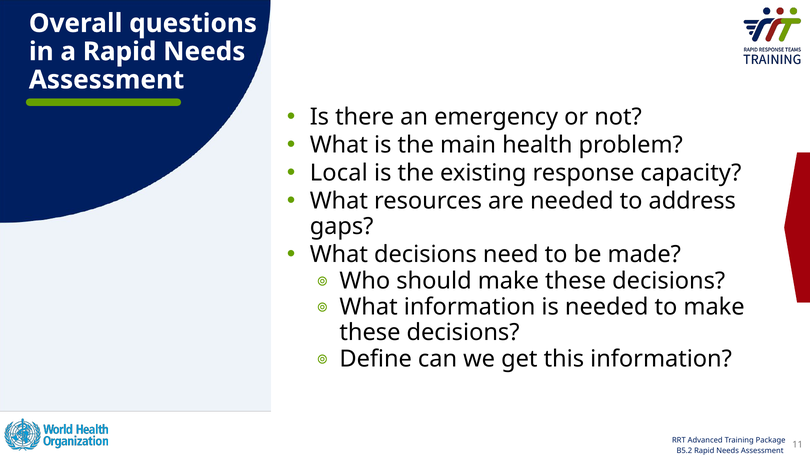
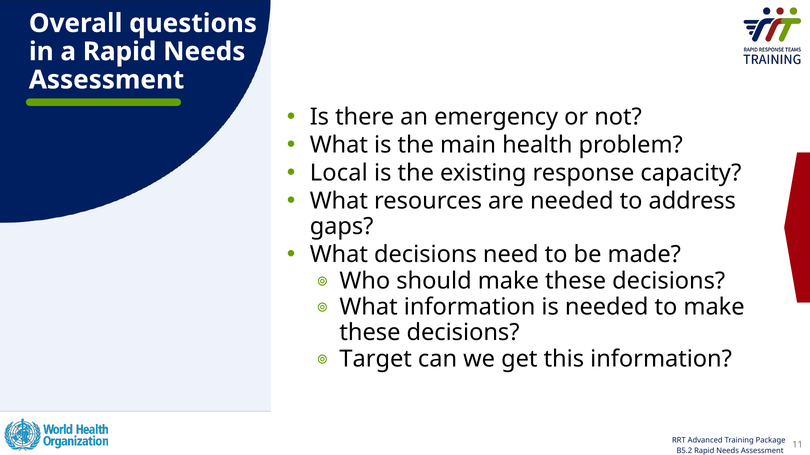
Define: Define -> Target (376, 359)
